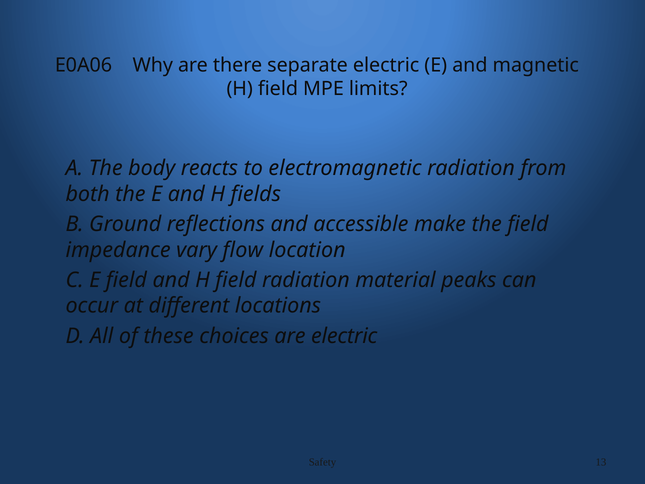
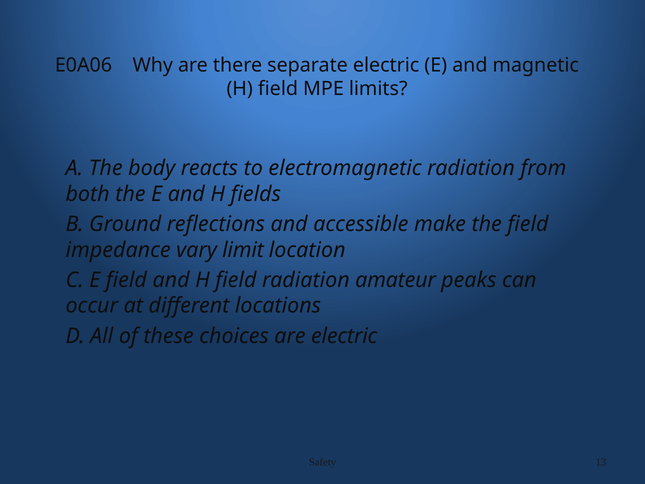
flow: flow -> limit (243, 250)
material: material -> amateur (396, 280)
